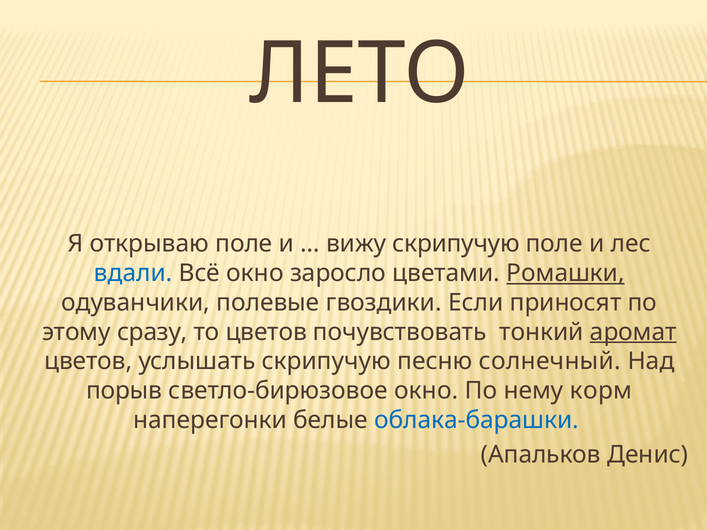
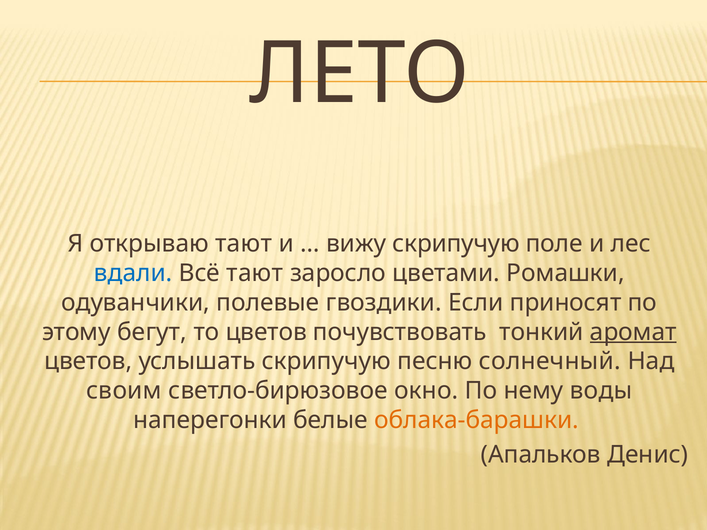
открываю поле: поле -> тают (244, 244)
Всё окно: окно -> тают (255, 273)
Ромашки underline: present -> none (566, 273)
сразу: сразу -> бегут (152, 332)
порыв: порыв -> своим (124, 391)
корм: корм -> воды (601, 391)
облака-барашки colour: blue -> orange (477, 420)
